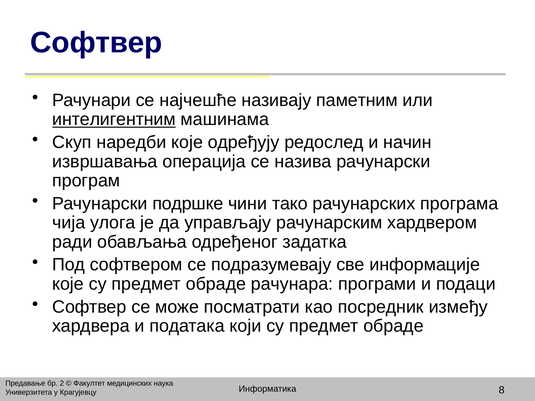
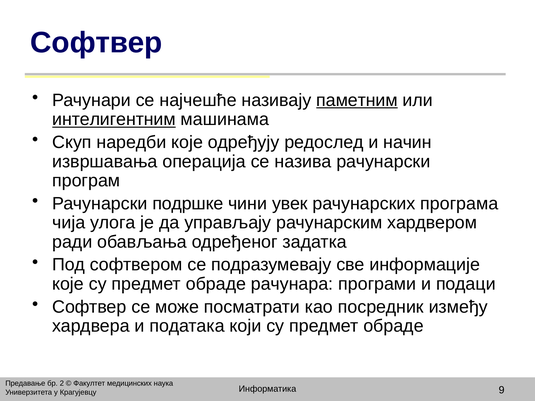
паметним underline: none -> present (357, 100)
тако: тако -> увек (290, 204)
8: 8 -> 9 (502, 390)
